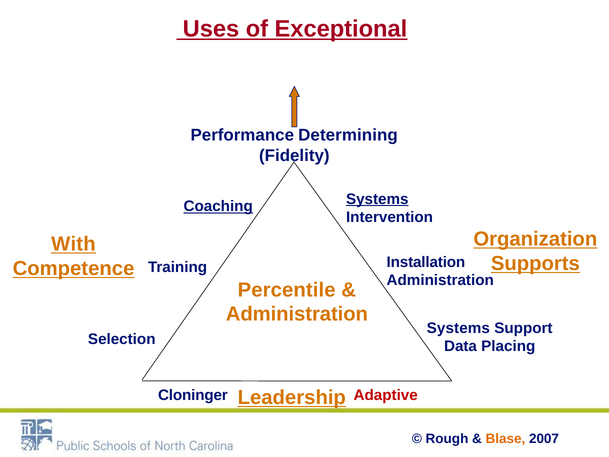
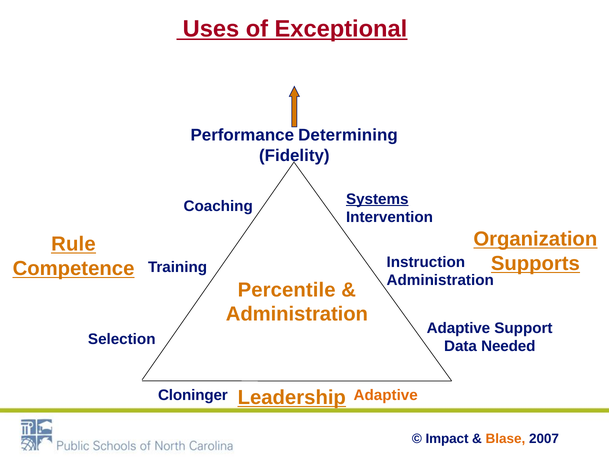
Coaching underline: present -> none (218, 206)
With: With -> Rule (73, 244)
Installation: Installation -> Instruction (426, 262)
Systems: Systems -> Adaptive (458, 328)
Placing: Placing -> Needed (508, 346)
Adaptive colour: red -> orange (386, 395)
Rough: Rough -> Impact (447, 438)
